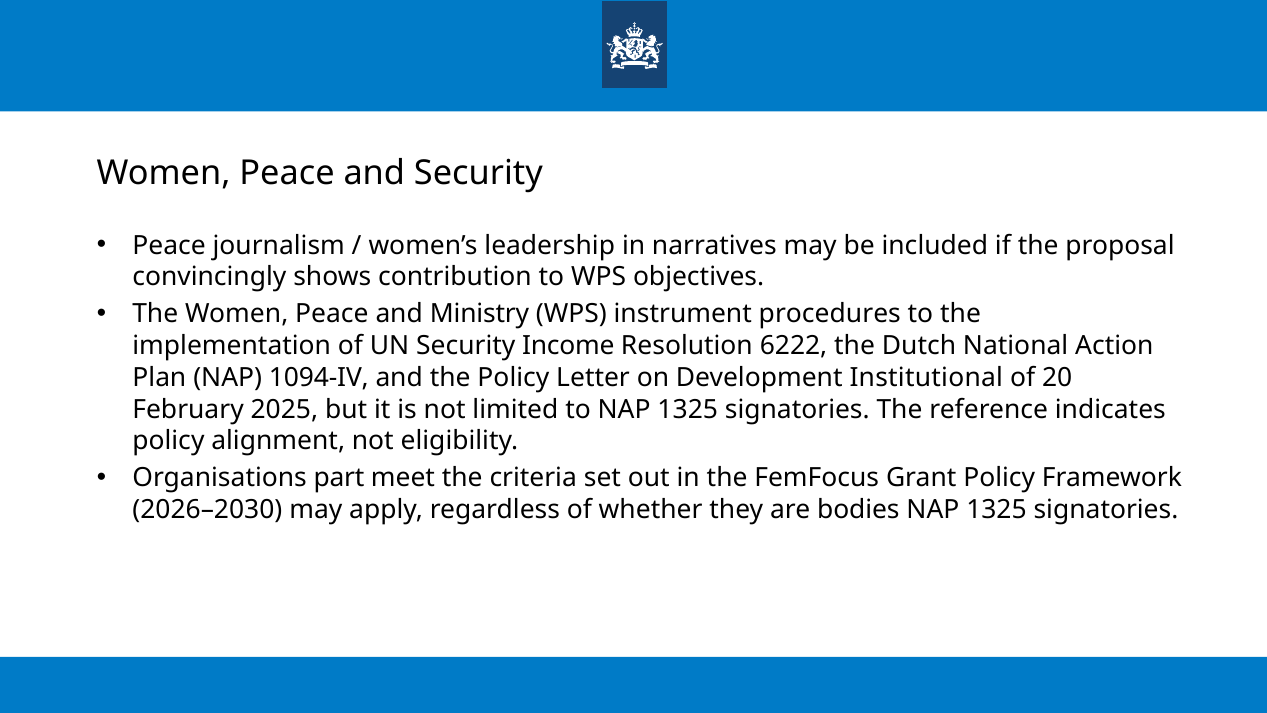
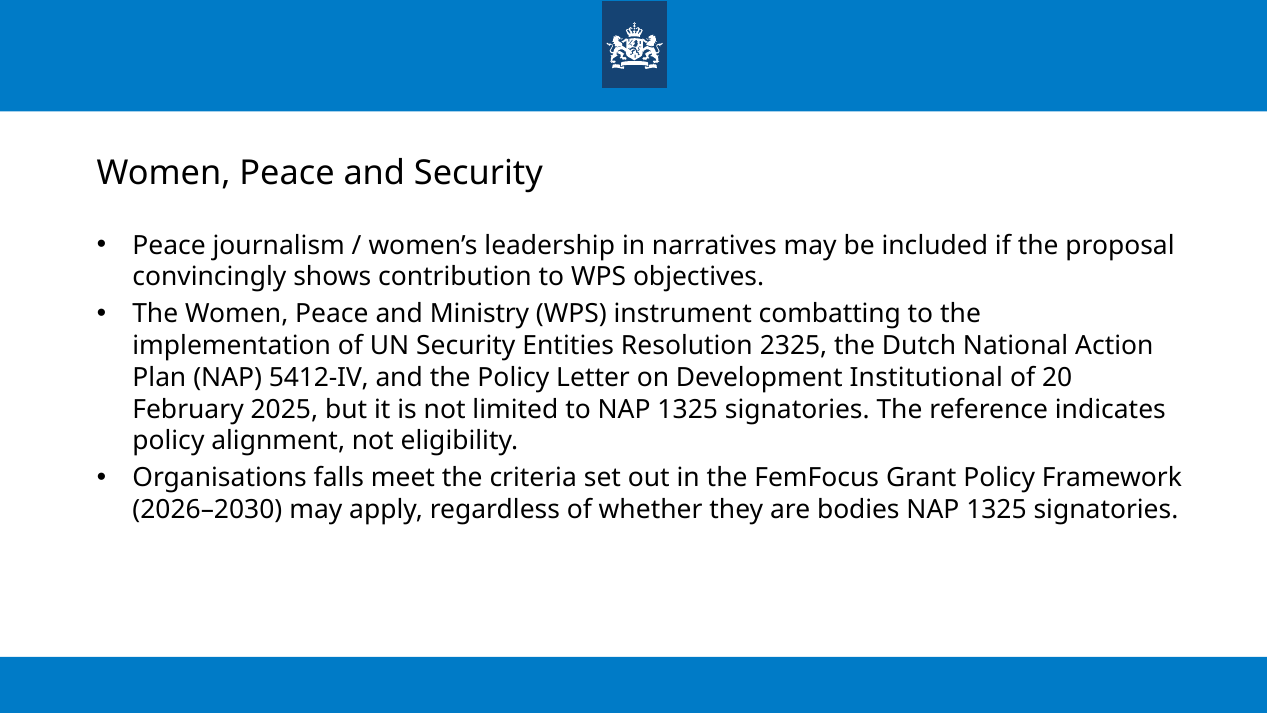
procedures: procedures -> combatting (830, 314)
Income: Income -> Entities (568, 346)
6222: 6222 -> 2325 (794, 346)
1094-IV: 1094-IV -> 5412-IV (319, 378)
part: part -> falls (339, 478)
